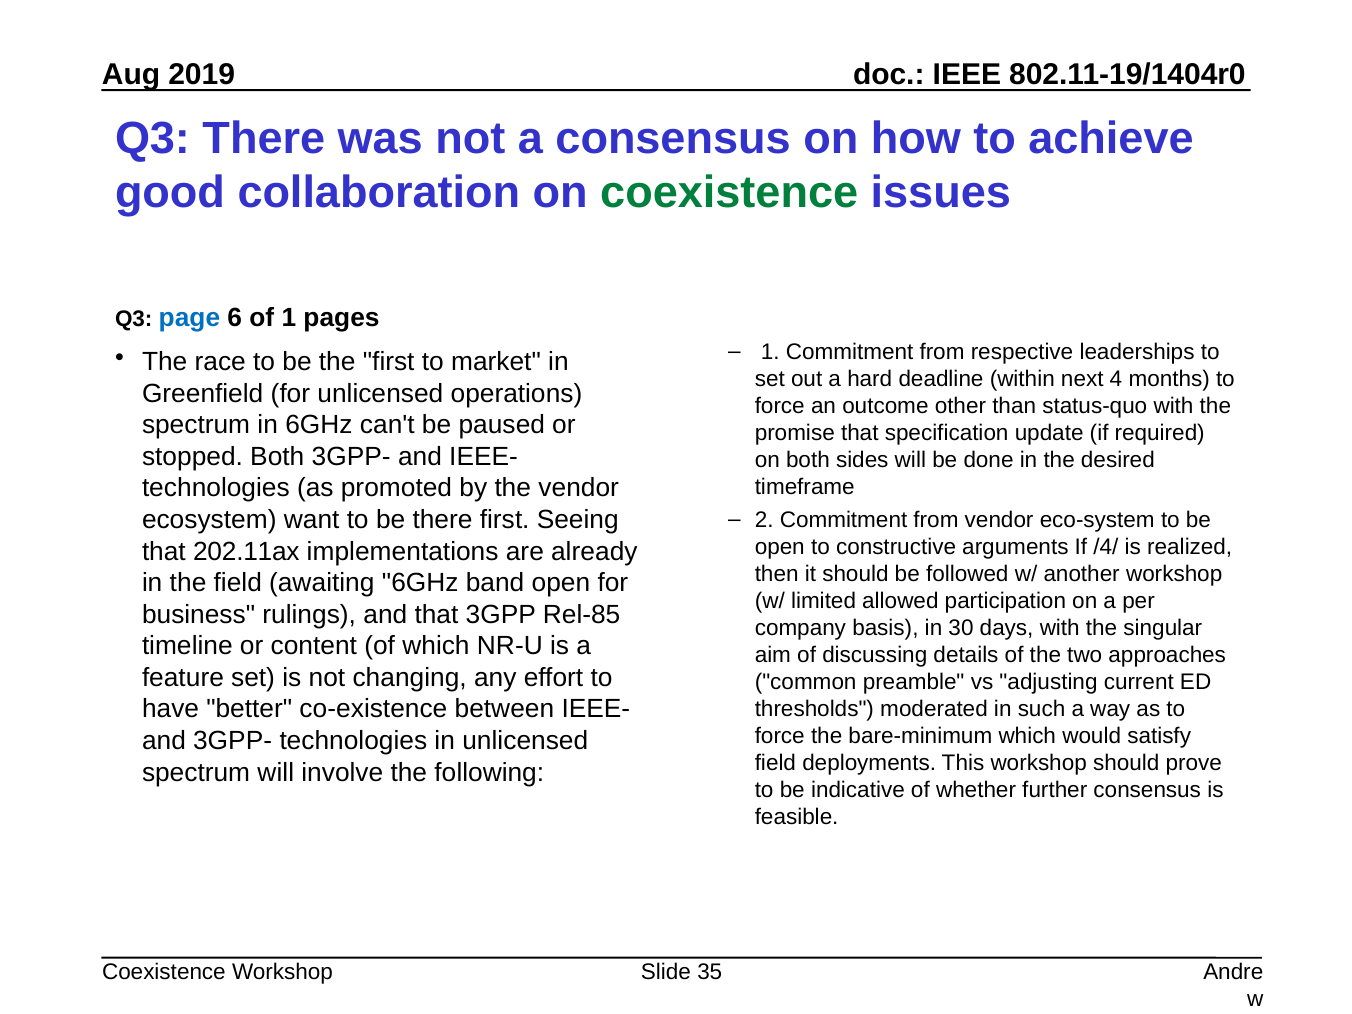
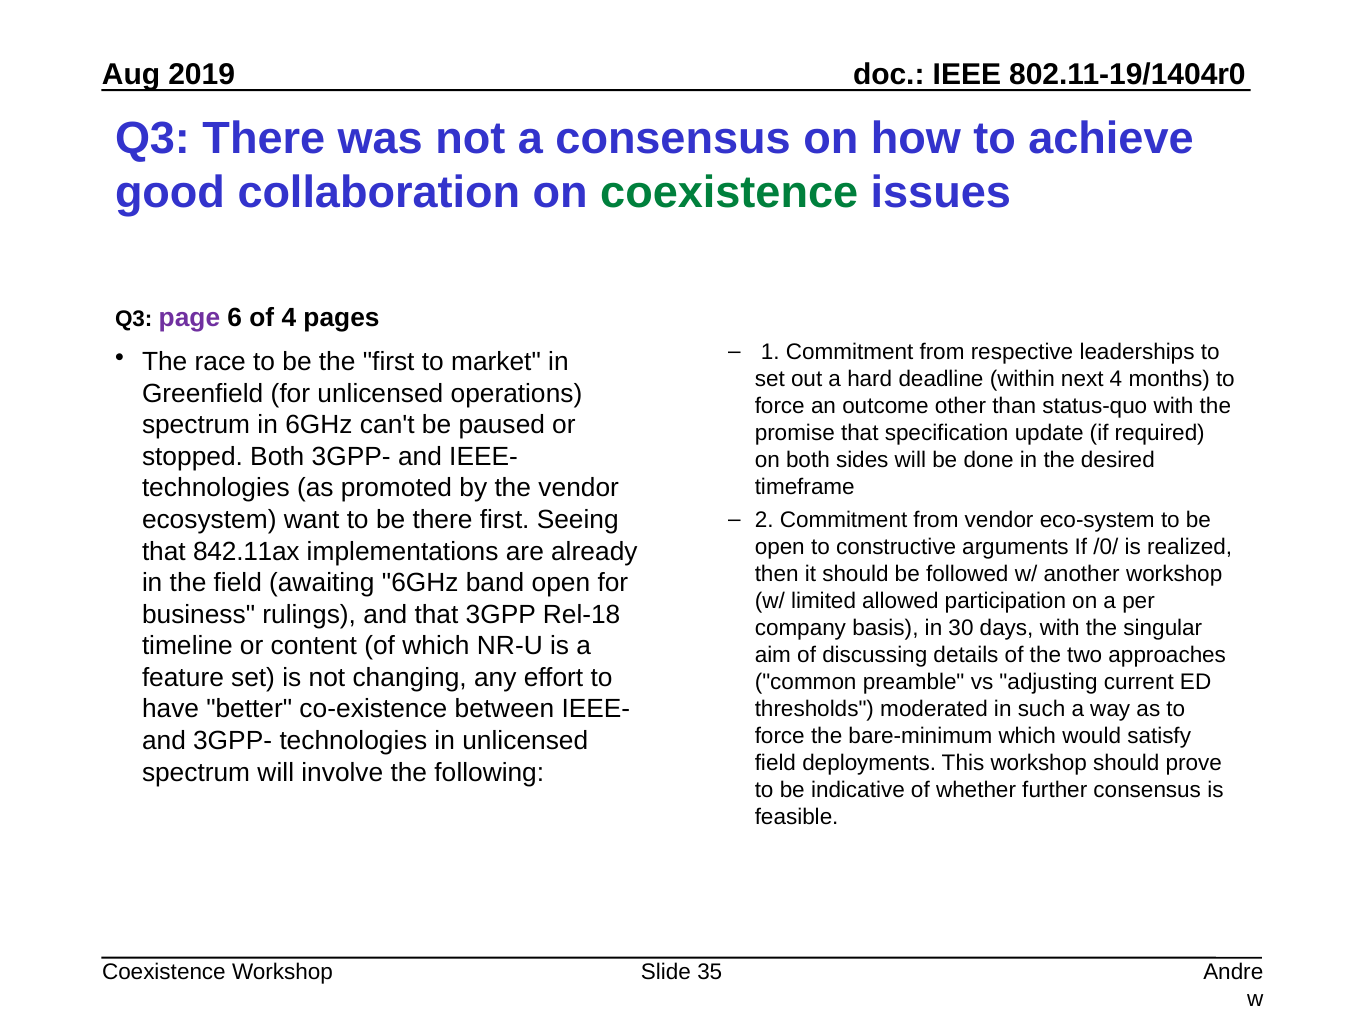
page colour: blue -> purple (189, 317)
of 1: 1 -> 4 (289, 317)
/4/: /4/ -> /0/ (1106, 547)
202.11ax: 202.11ax -> 842.11ax (246, 551)
Rel-85: Rel-85 -> Rel-18 (582, 615)
